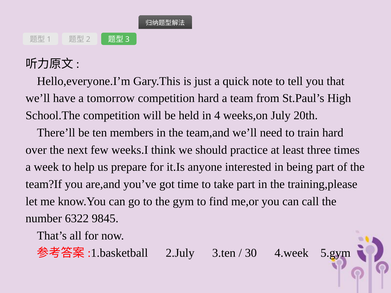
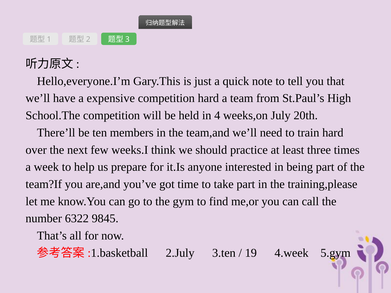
tomorrow: tomorrow -> expensive (111, 98)
30: 30 -> 19 (251, 253)
